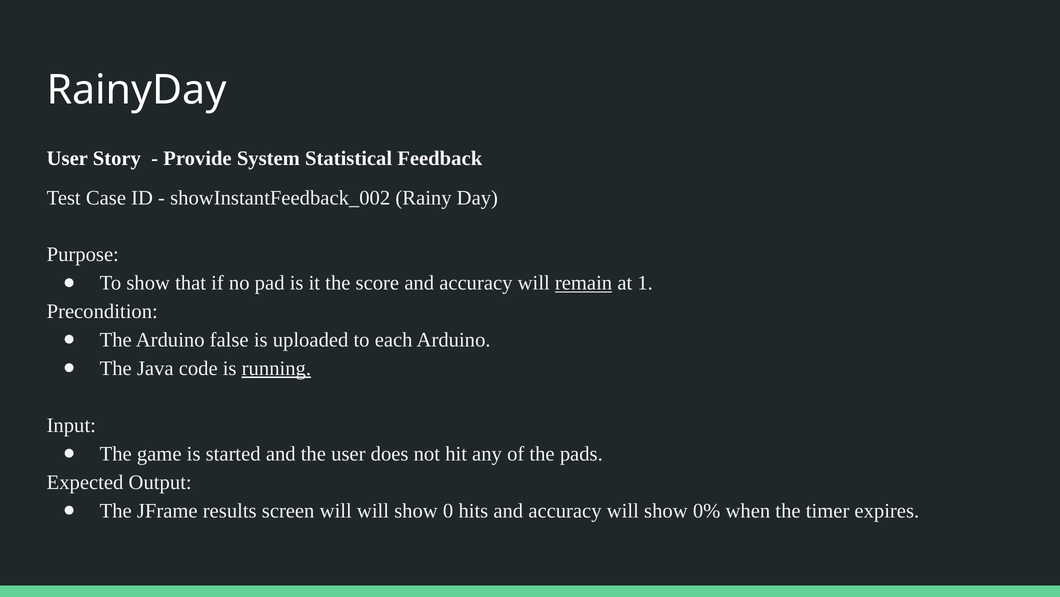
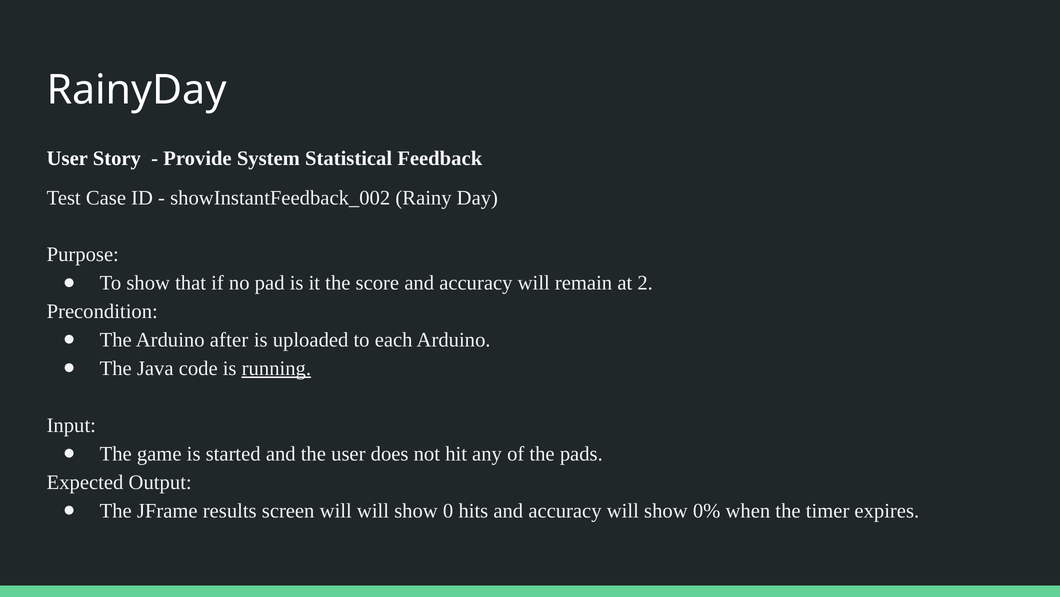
remain underline: present -> none (584, 283)
1: 1 -> 2 (645, 283)
false: false -> after (229, 340)
